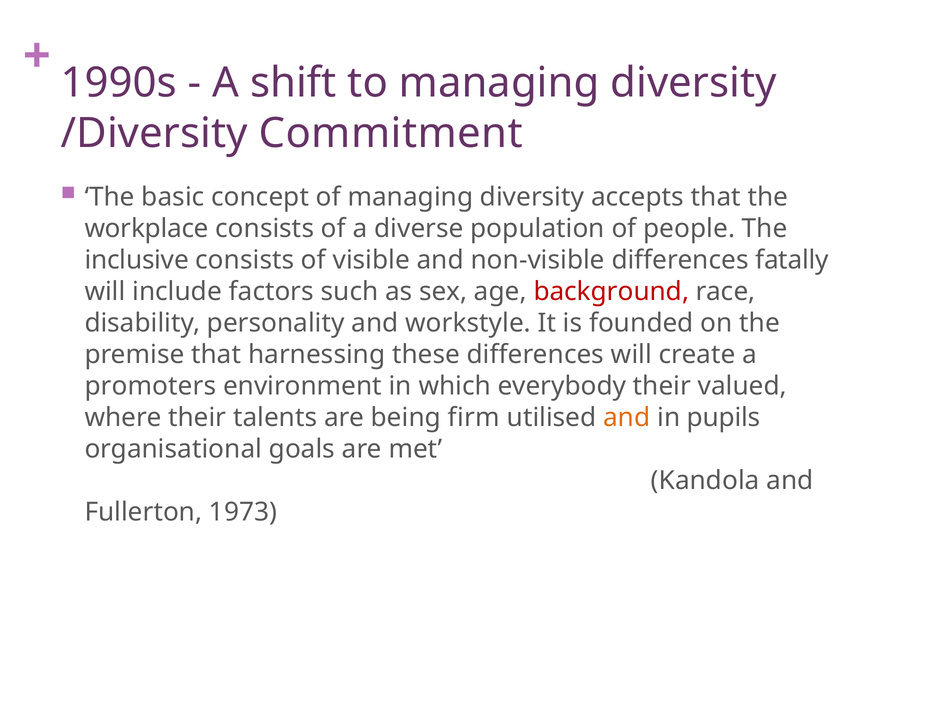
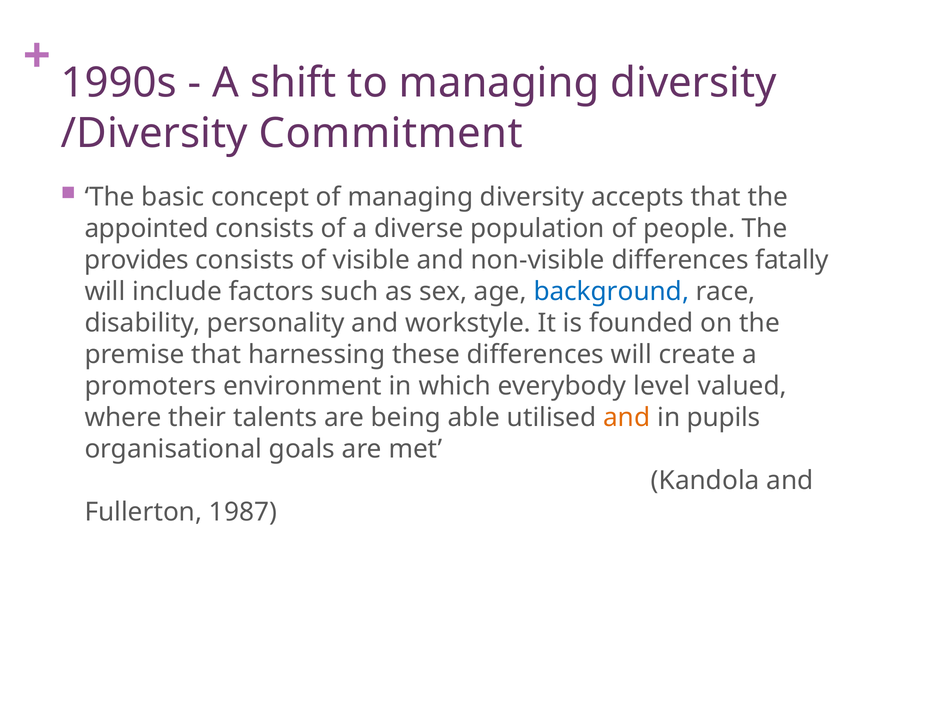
workplace: workplace -> appointed (147, 229)
inclusive: inclusive -> provides (137, 260)
background colour: red -> blue (611, 292)
everybody their: their -> level (662, 386)
firm: firm -> able (474, 417)
1973: 1973 -> 1987 (243, 512)
